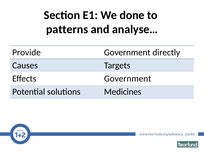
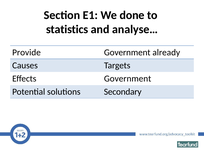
patterns: patterns -> statistics (67, 29)
directly: directly -> already (166, 52)
Medicines: Medicines -> Secondary (123, 92)
